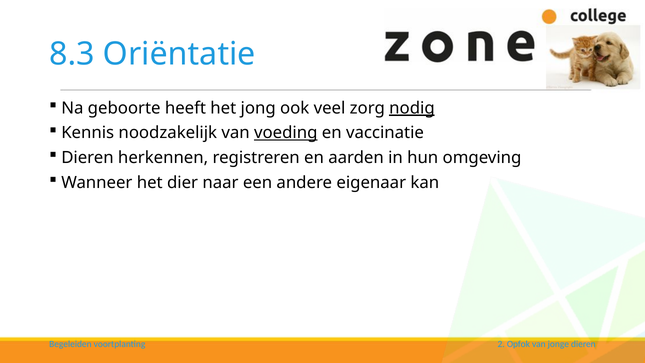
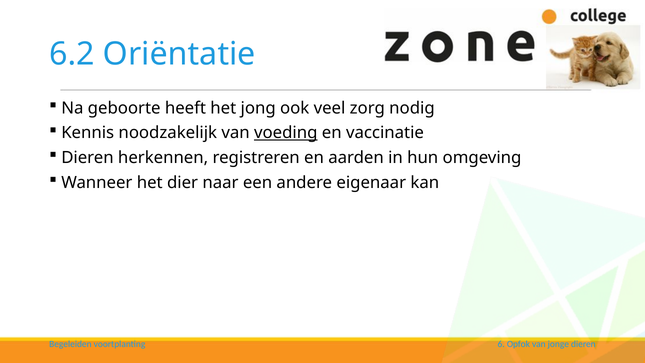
8.3: 8.3 -> 6.2 (72, 54)
nodig underline: present -> none (412, 108)
2: 2 -> 6 (501, 344)
